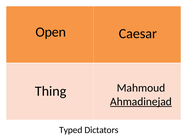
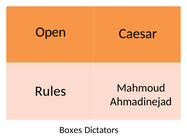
Thing: Thing -> Rules (51, 91)
Ahmadinejad underline: present -> none (141, 102)
Typed: Typed -> Boxes (71, 130)
